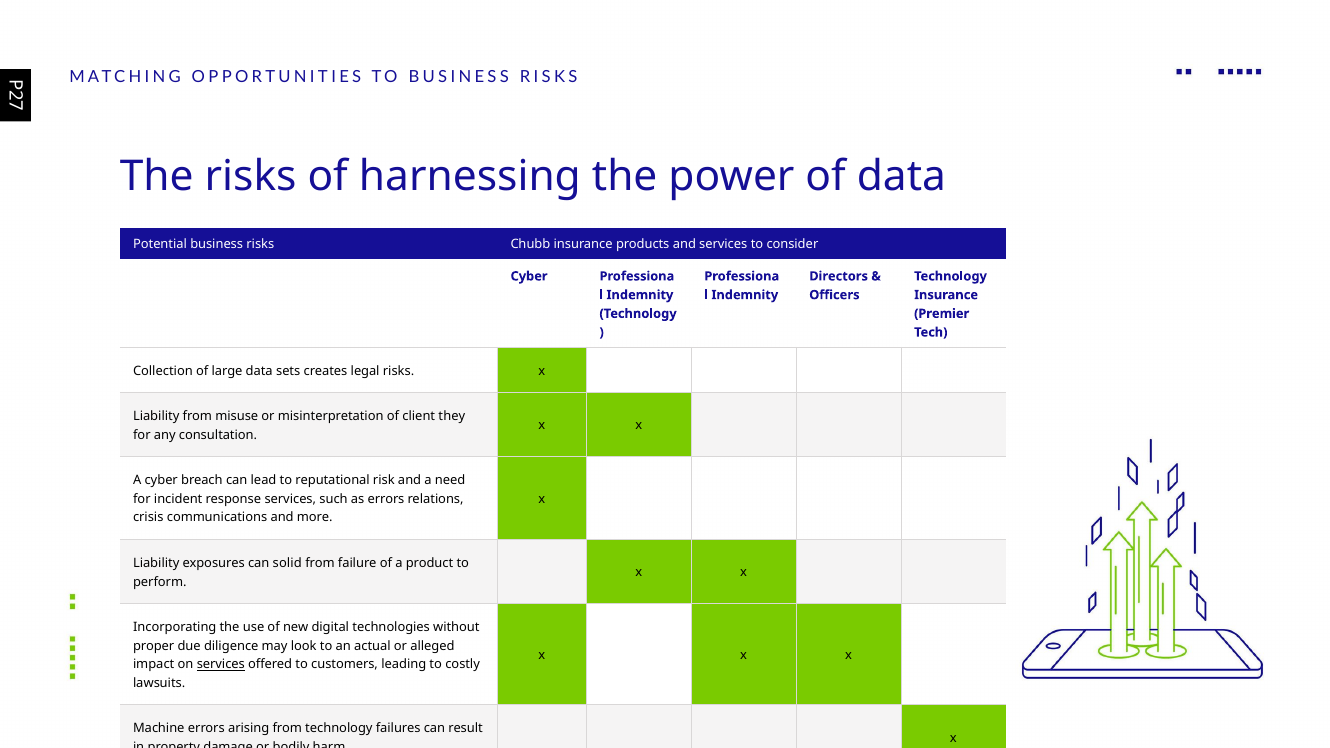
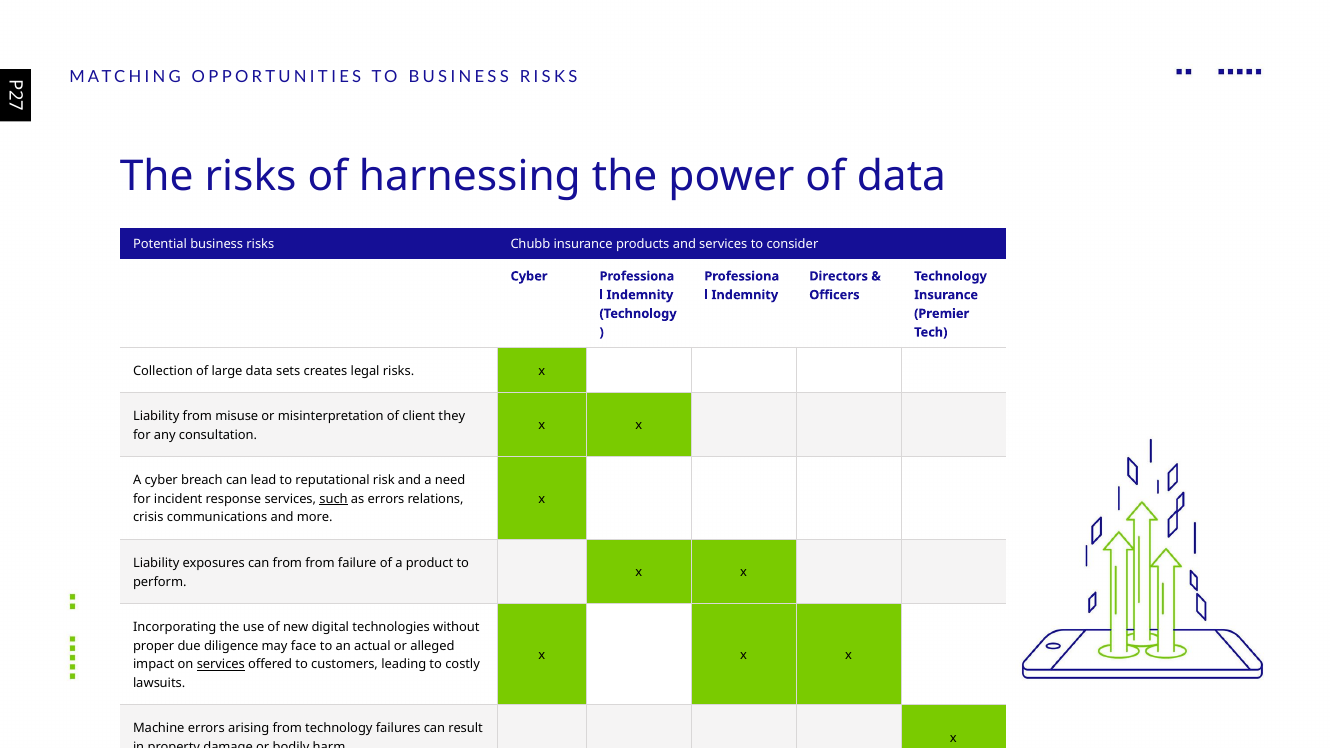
such underline: none -> present (334, 499)
can solid: solid -> from (287, 563)
look: look -> face (304, 646)
